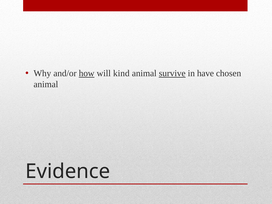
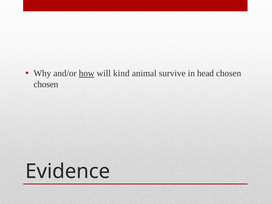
survive underline: present -> none (172, 73)
have: have -> head (205, 73)
animal: animal -> chosen (46, 84)
